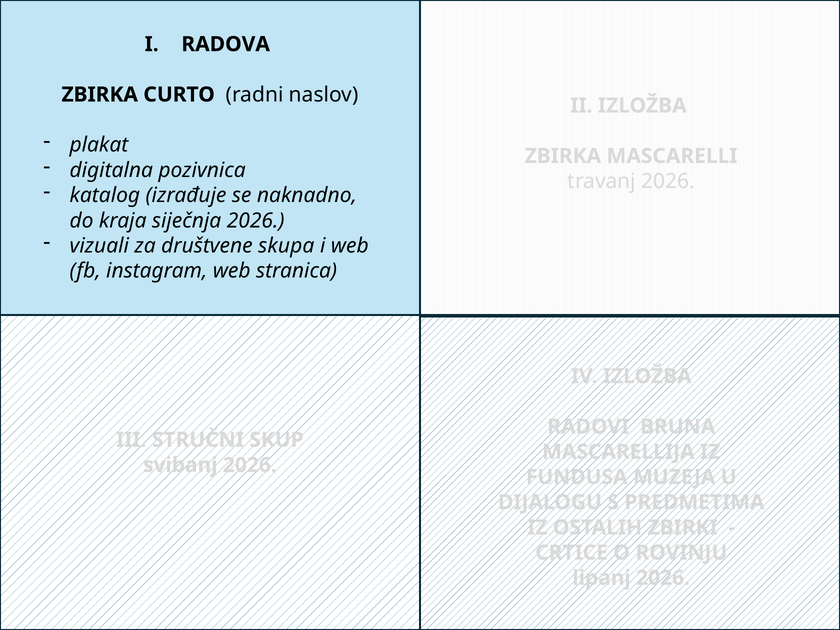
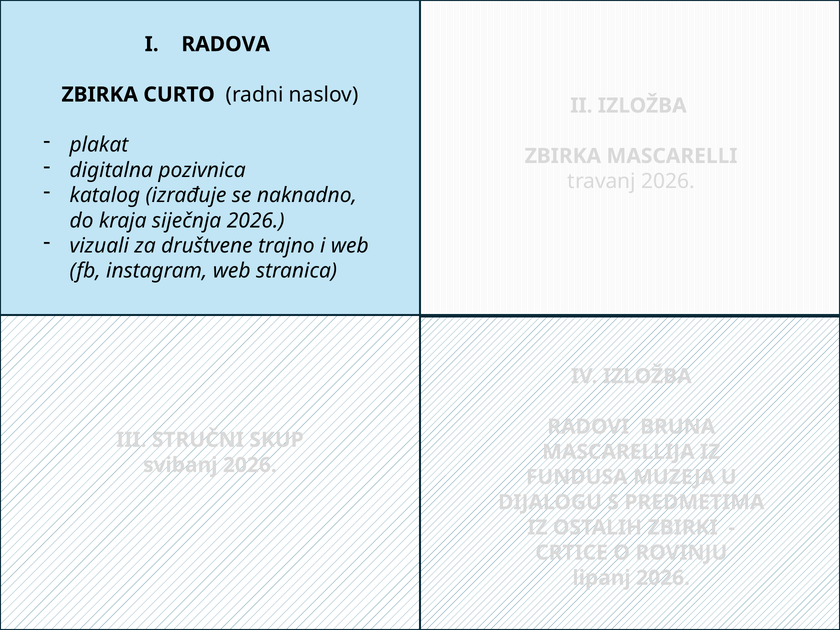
skupa: skupa -> trajno (286, 246)
